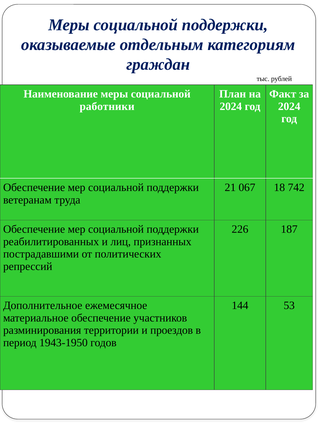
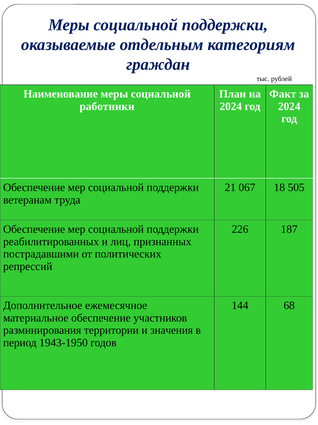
742: 742 -> 505 (296, 187)
53: 53 -> 68 (289, 305)
проездов: проездов -> значения (172, 329)
